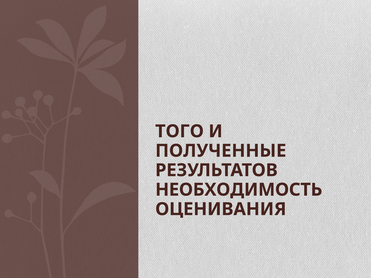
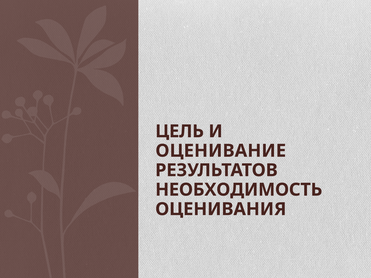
ТОГО: ТОГО -> ЦЕЛЬ (180, 131)
ПОЛУЧЕННЫЕ: ПОЛУЧЕННЫЕ -> ОЦЕНИВАНИЕ (221, 151)
